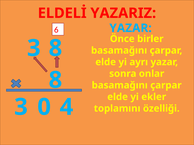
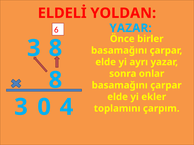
YAZARIZ: YAZARIZ -> YOLDAN (123, 13)
özelliği: özelliği -> çarpım (161, 109)
